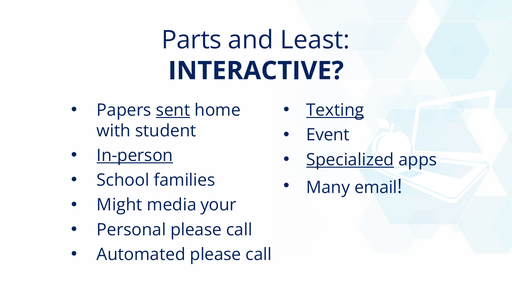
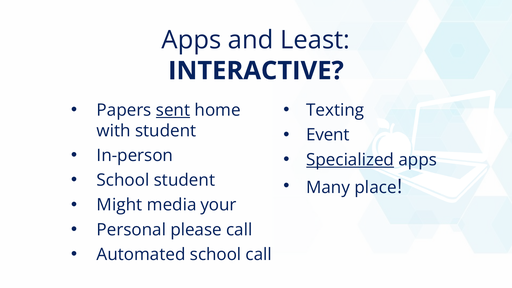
Parts: Parts -> Apps (191, 40)
Texting underline: present -> none (335, 110)
In-person underline: present -> none (135, 155)
School families: families -> student (184, 180)
email: email -> place (376, 187)
Automated please: please -> school (216, 254)
